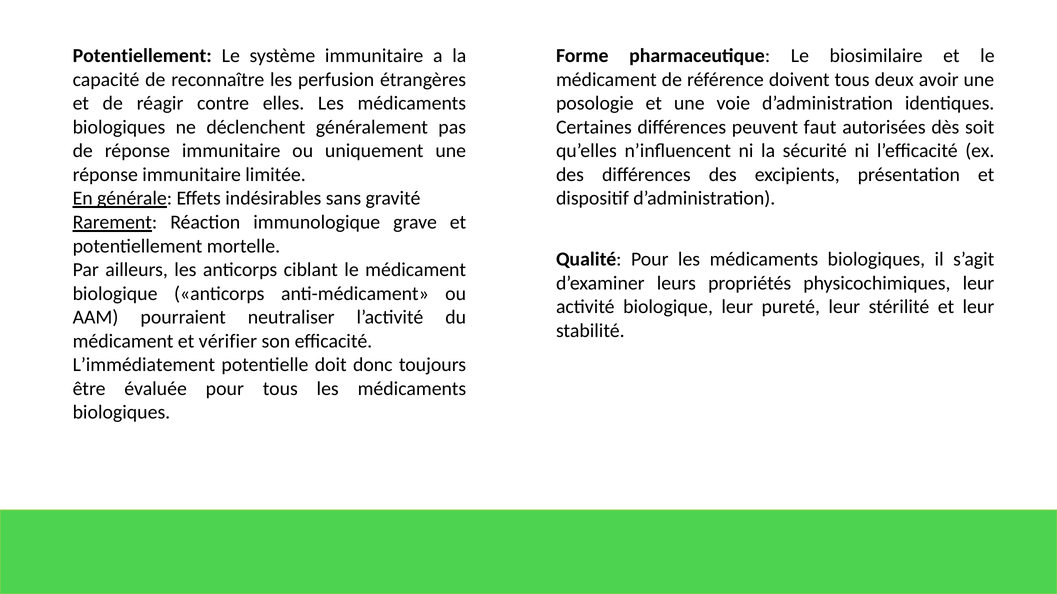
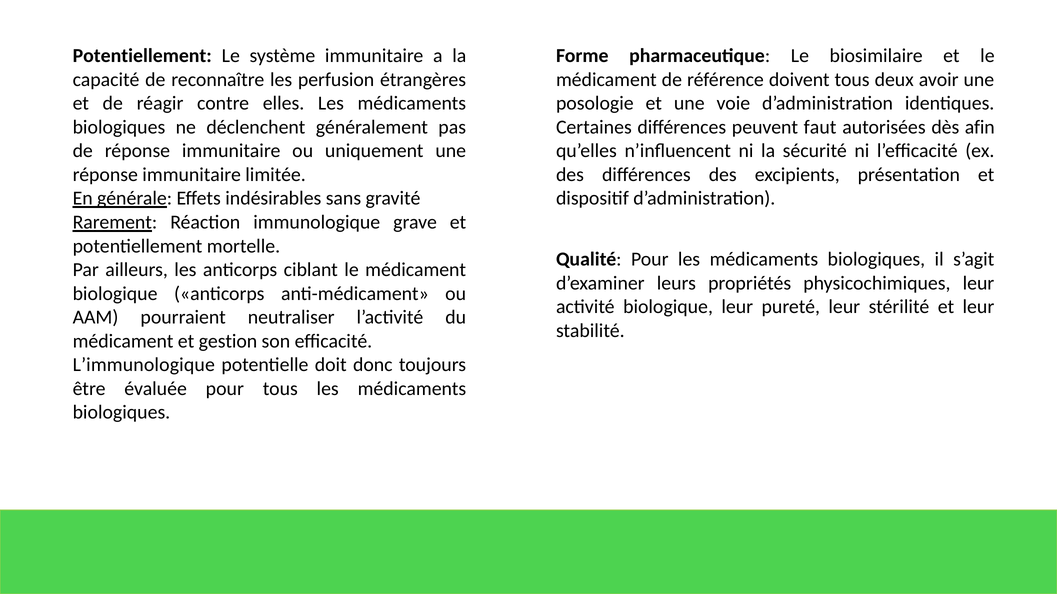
soit: soit -> afin (980, 127)
vérifier: vérifier -> gestion (228, 341)
L’immédiatement: L’immédiatement -> L’immunologique (144, 365)
